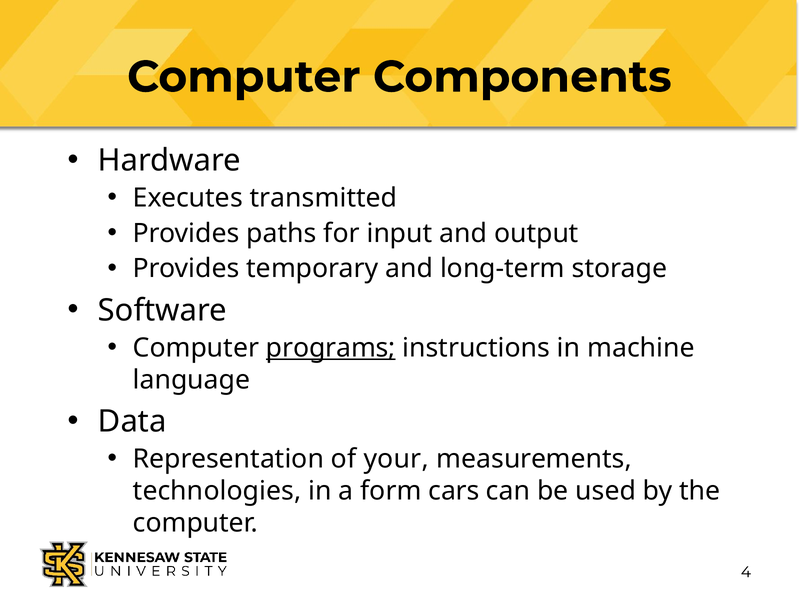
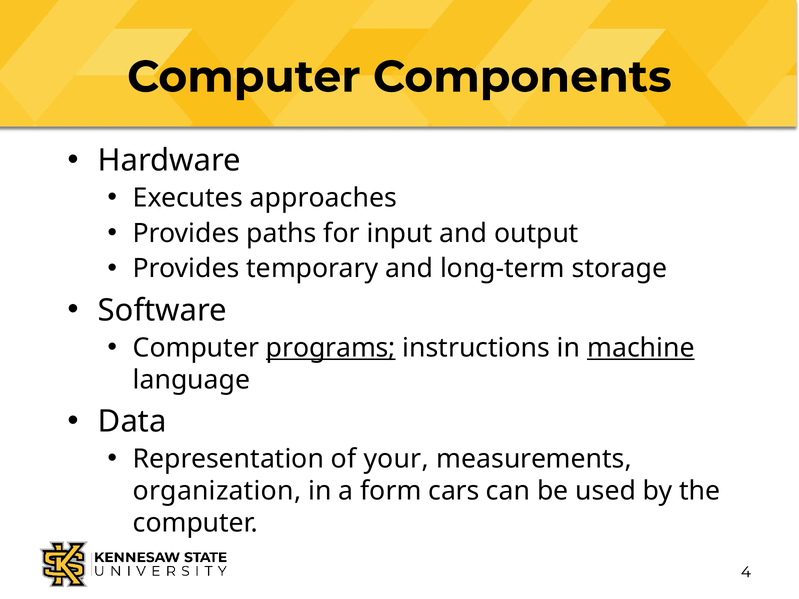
transmitted: transmitted -> approaches (323, 198)
machine underline: none -> present (641, 348)
technologies: technologies -> organization (217, 491)
